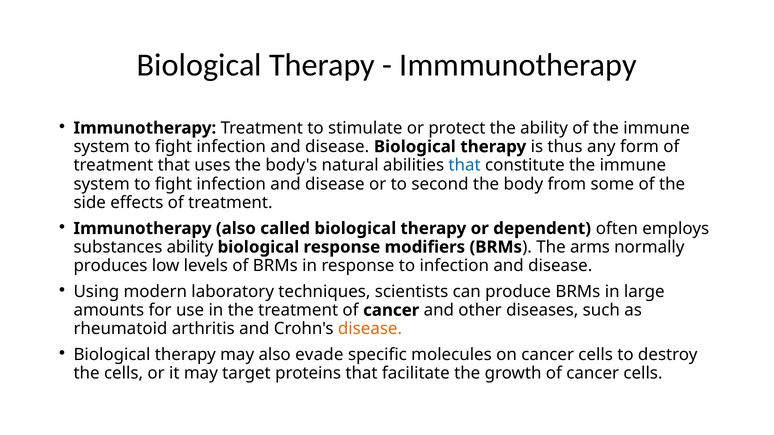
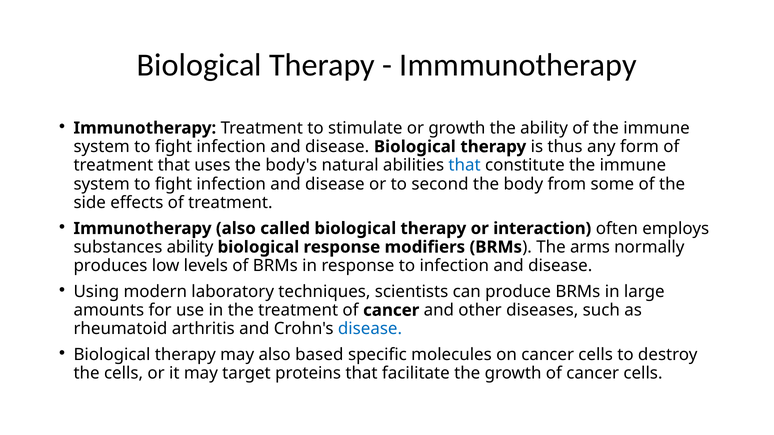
or protect: protect -> growth (457, 128)
dependent: dependent -> interaction (542, 229)
disease colour: orange -> blue (370, 329)
evade: evade -> based (319, 355)
